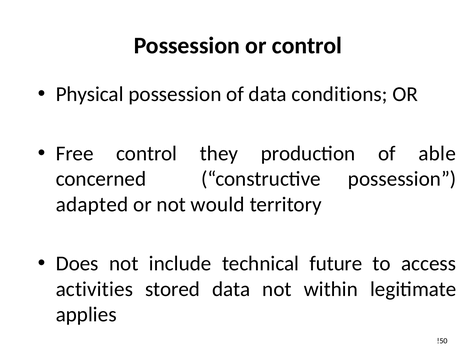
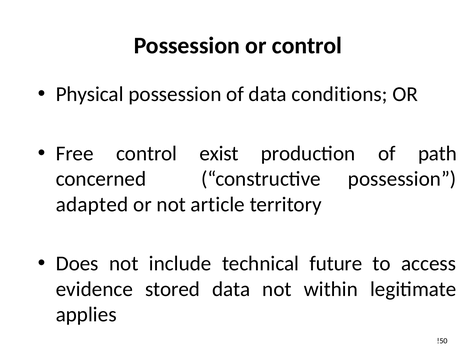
they: they -> exist (219, 154)
able: able -> path (437, 154)
would: would -> article (218, 204)
activities: activities -> evidence (94, 289)
